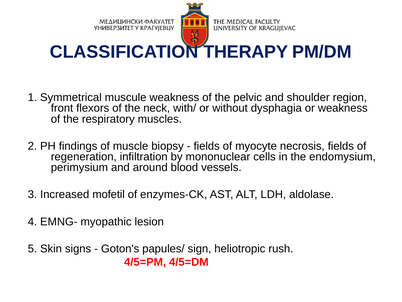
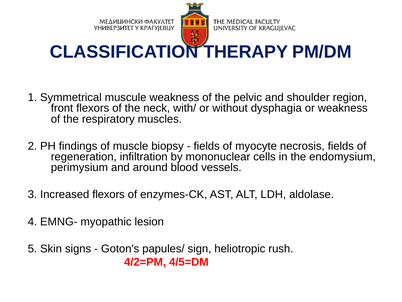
Increased mofetil: mofetil -> flexors (109, 194)
4/5=PM: 4/5=PM -> 4/2=PM (145, 262)
